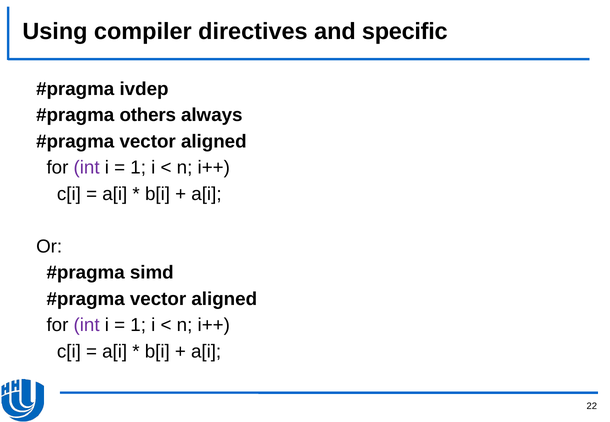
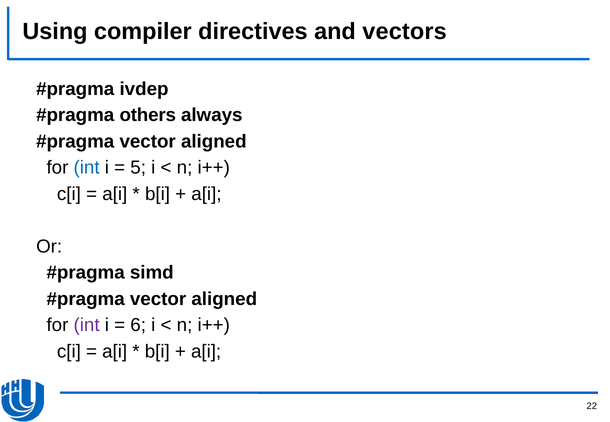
specific: specific -> vectors (405, 32)
int colour: purple -> blue (87, 168)
1: 1 -> 5 (138, 168)
1: 1 -> 6 (138, 326)
